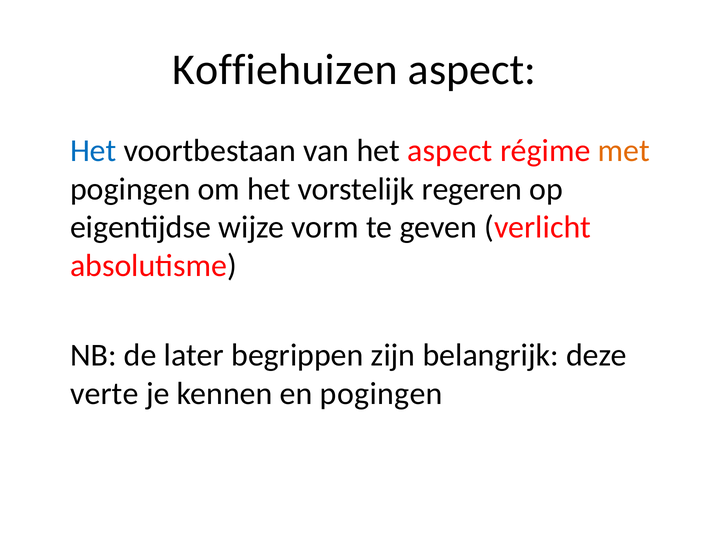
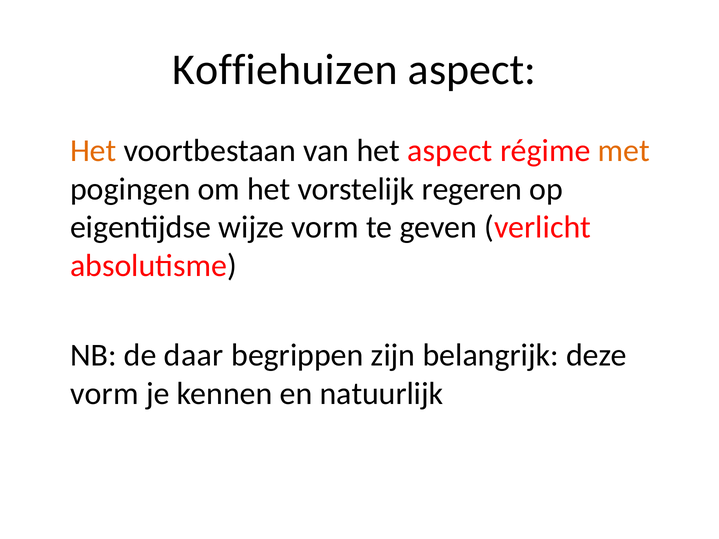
Het colour: blue -> orange (93, 151)
later: later -> daar (194, 355)
verte: verte -> vorm (104, 394)
en pogingen: pogingen -> natuurlijk (381, 394)
